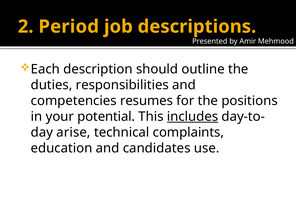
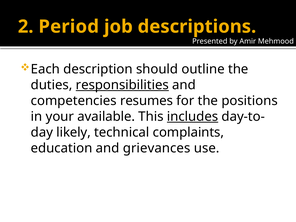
responsibilities underline: none -> present (122, 85)
potential: potential -> available (106, 117)
arise: arise -> likely (74, 132)
candidates: candidates -> grievances (157, 148)
